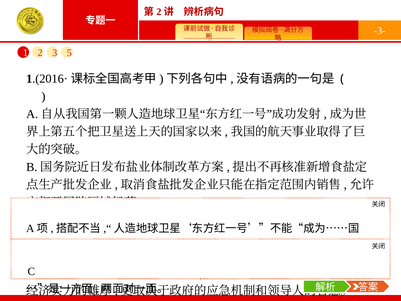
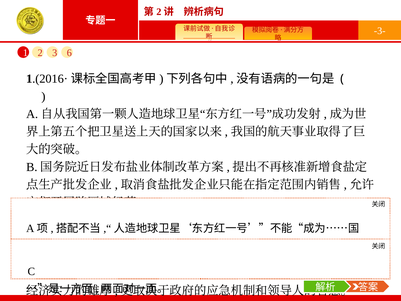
5: 5 -> 6 (69, 53)
